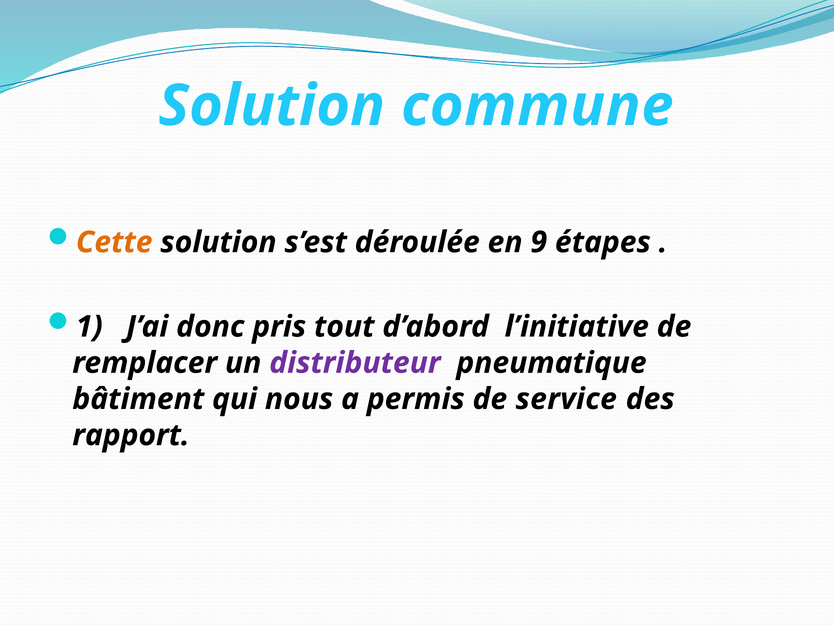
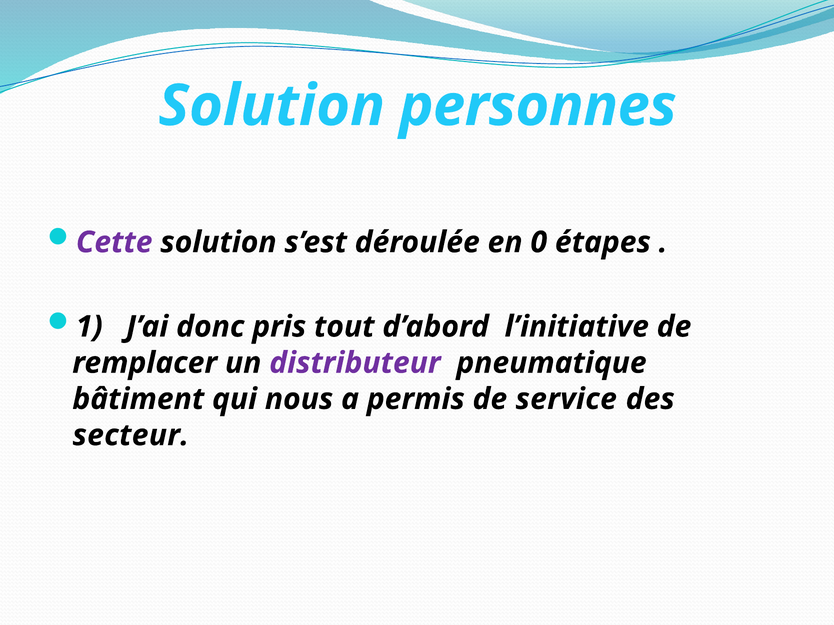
commune: commune -> personnes (538, 106)
Cette colour: orange -> purple (114, 242)
9: 9 -> 0 (539, 242)
rapport: rapport -> secteur (131, 436)
